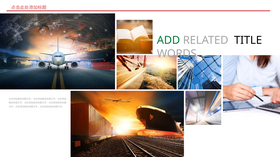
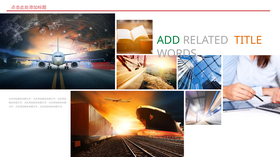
TITLE colour: black -> orange (248, 40)
